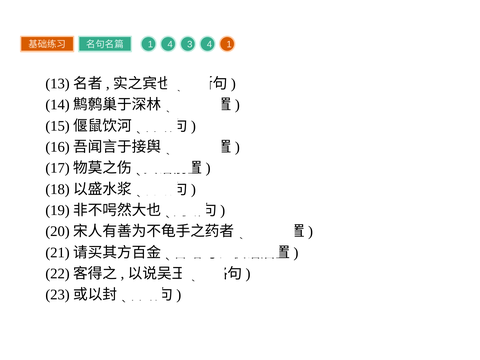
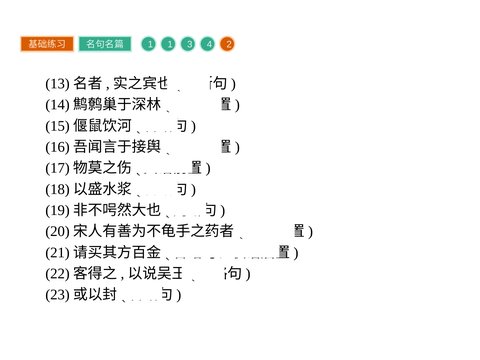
1 4: 4 -> 1 (170, 45)
4 1: 1 -> 2 (229, 45)
